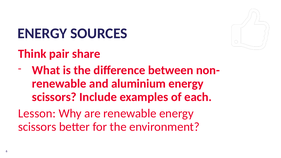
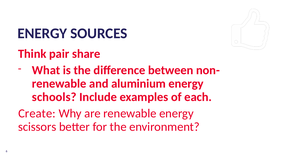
scissors: scissors -> schools (54, 97)
Lesson: Lesson -> Create (37, 114)
